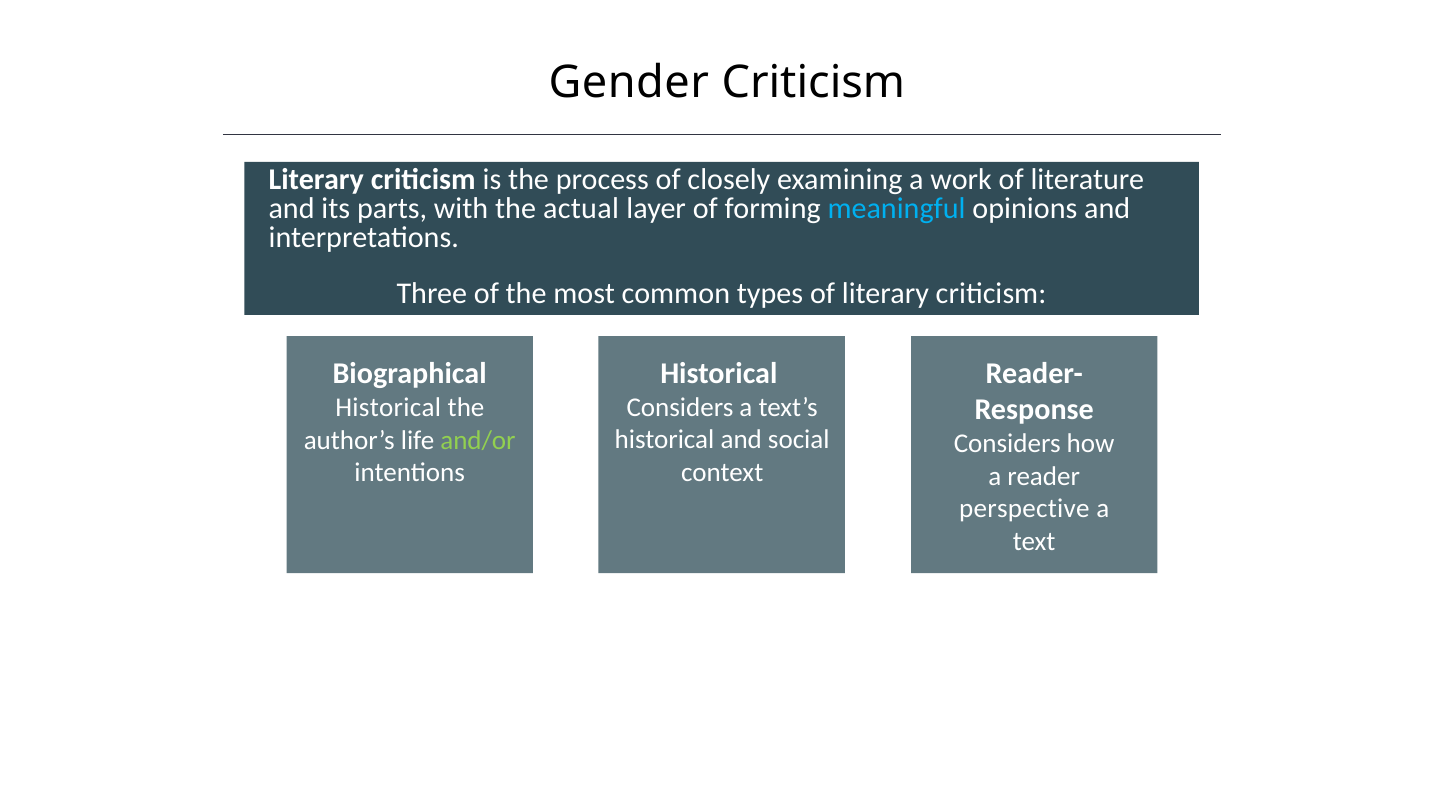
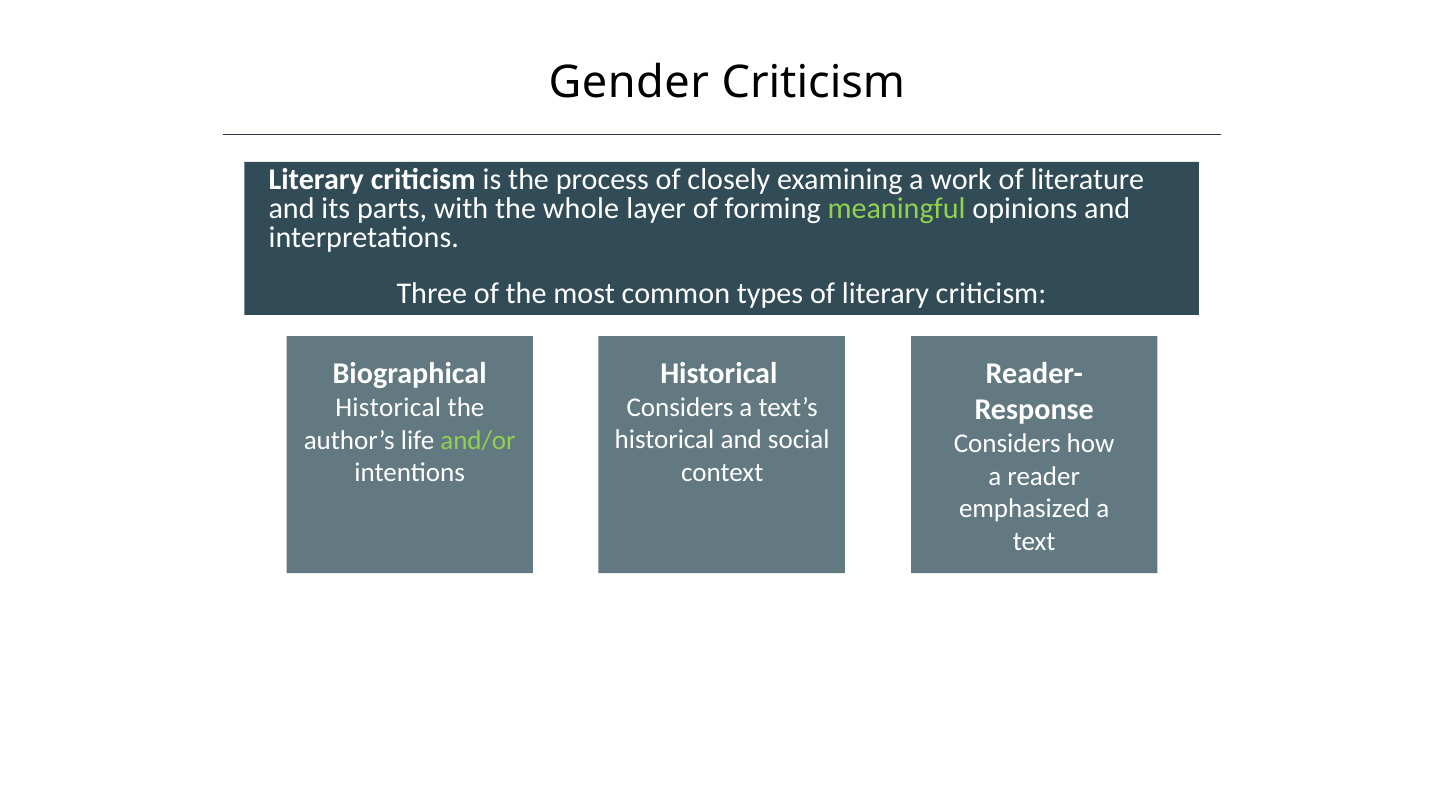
actual: actual -> whole (581, 209)
meaningful colour: light blue -> light green (897, 209)
perspective: perspective -> emphasized (1025, 509)
